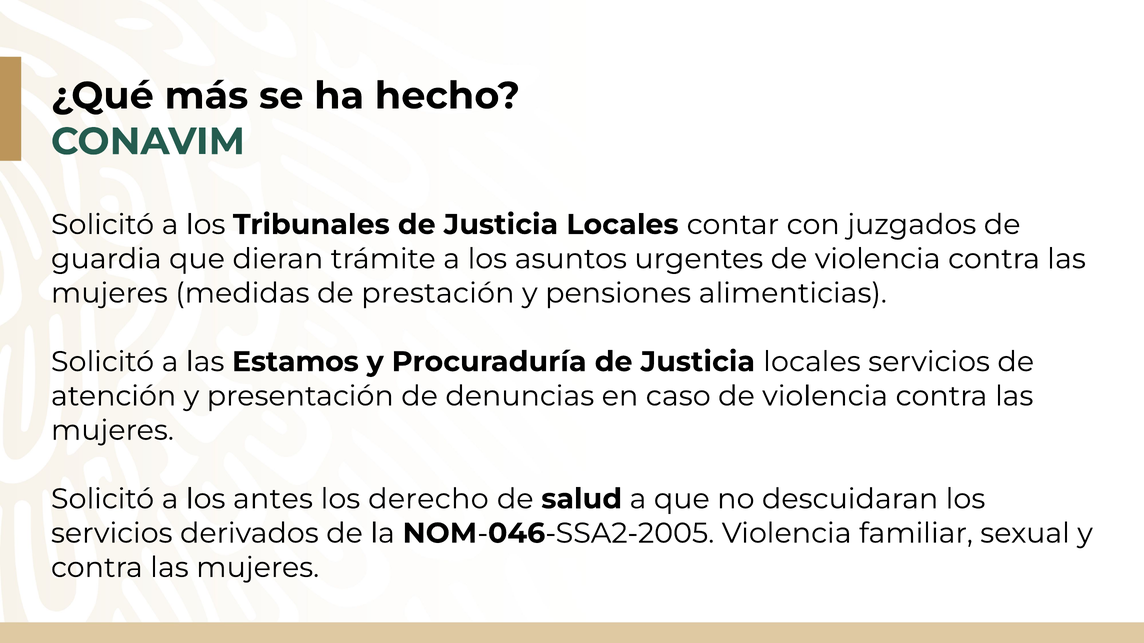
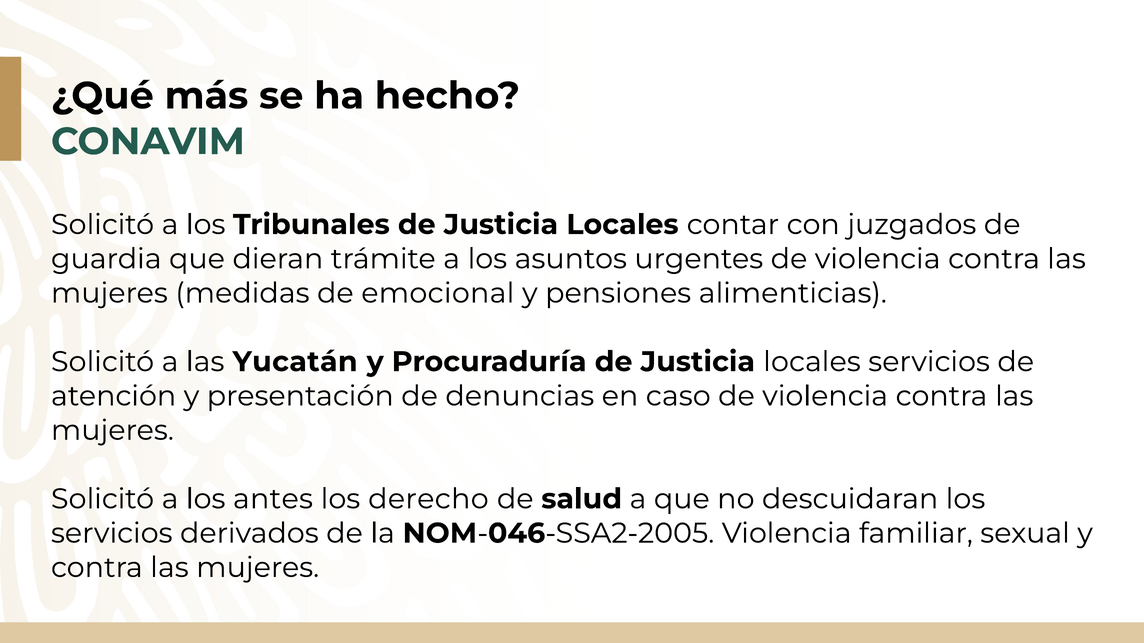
prestación: prestación -> emocional (438, 293)
Estamos: Estamos -> Yucatán (295, 362)
